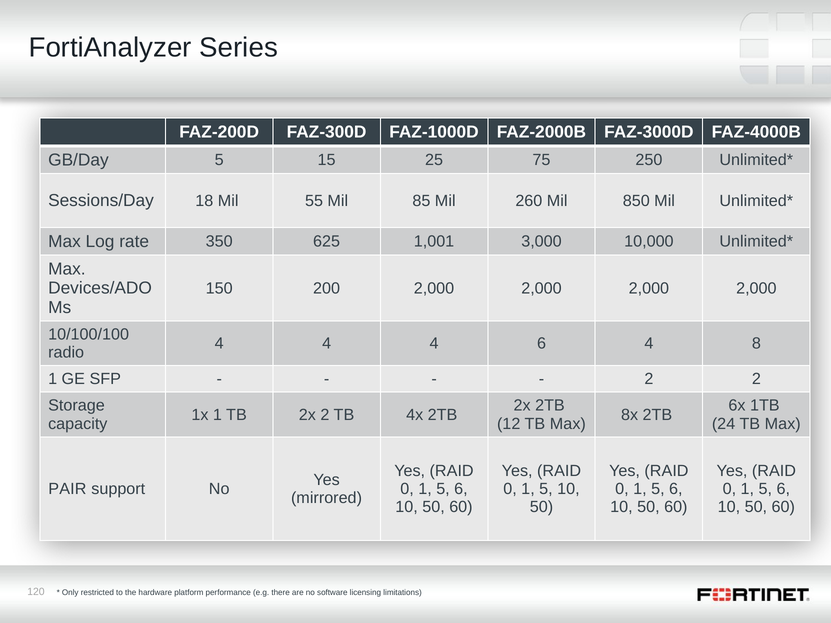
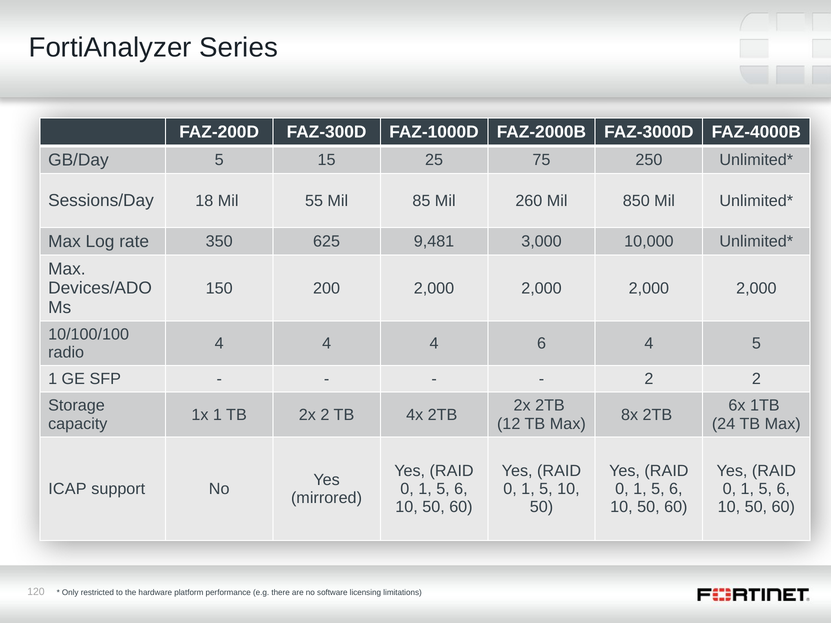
1,001: 1,001 -> 9,481 (434, 241)
4 8: 8 -> 5 (756, 344)
PAIR: PAIR -> ICAP (67, 489)
